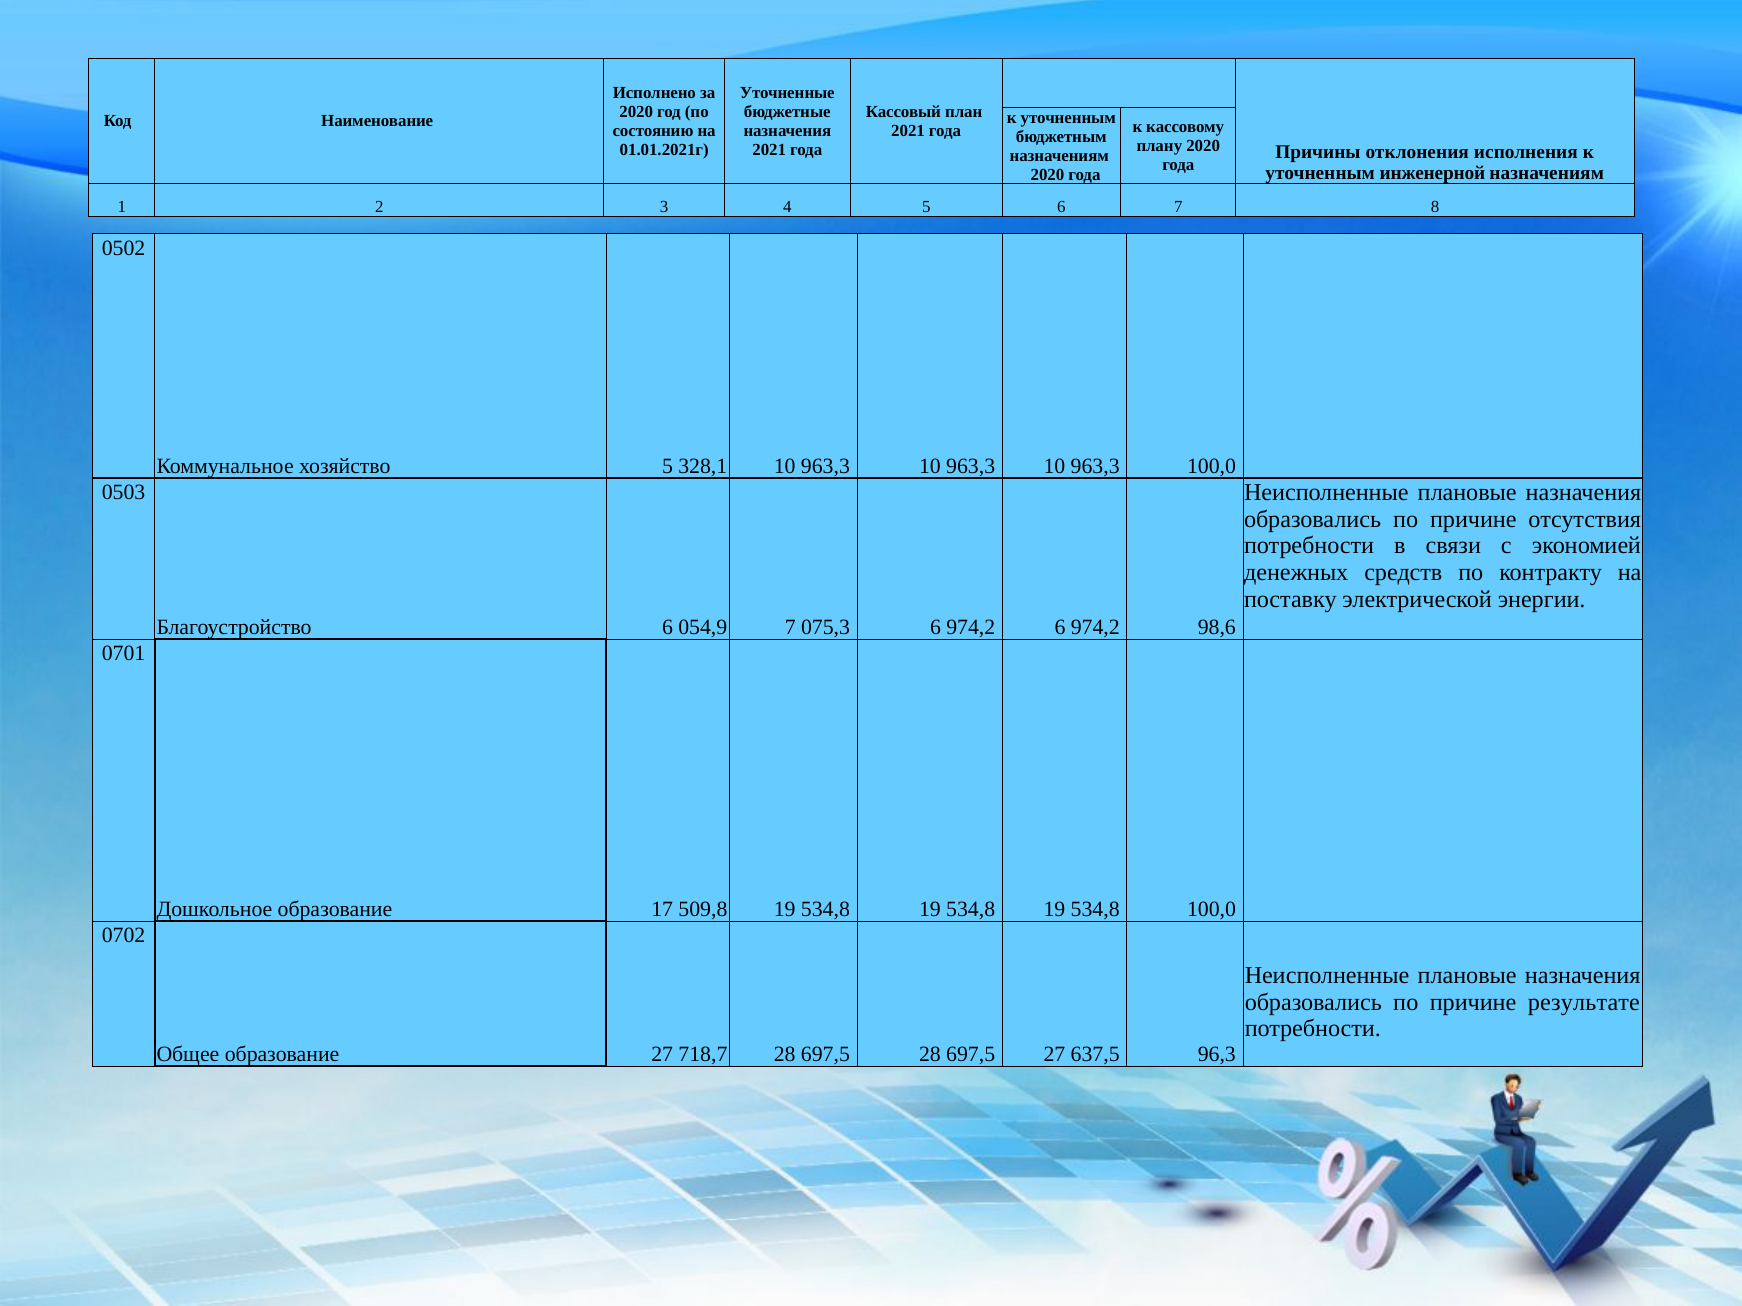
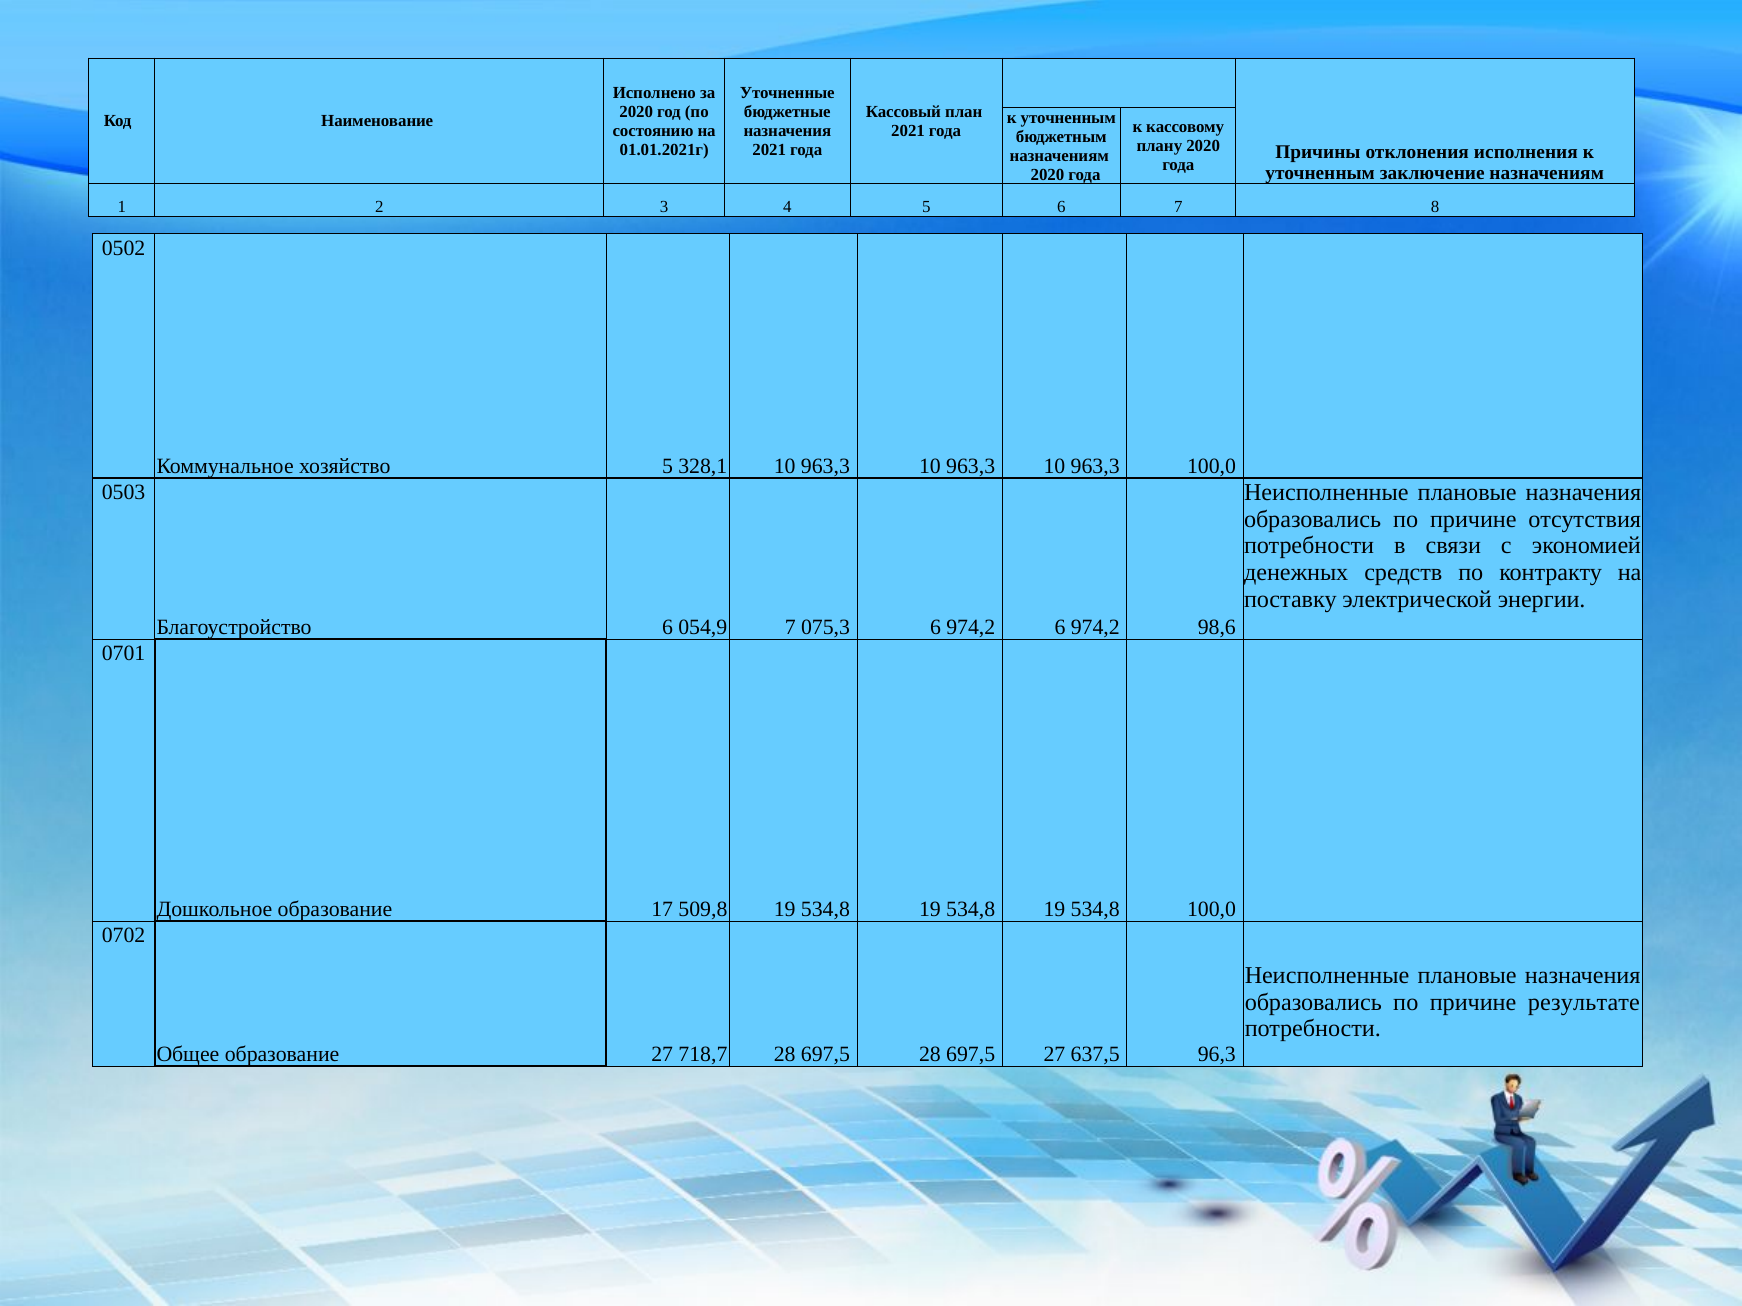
инженерной: инженерной -> заключение (1432, 174)
